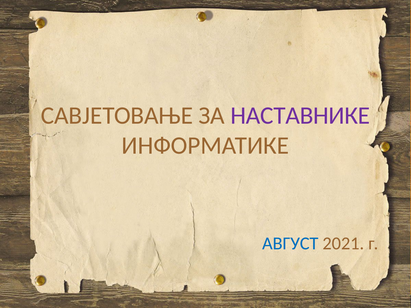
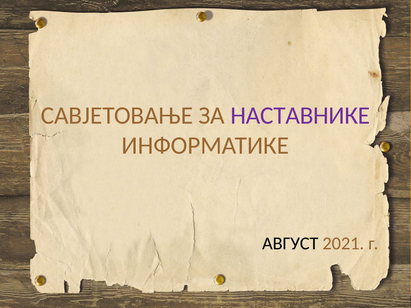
АВГУСТ colour: blue -> black (290, 244)
